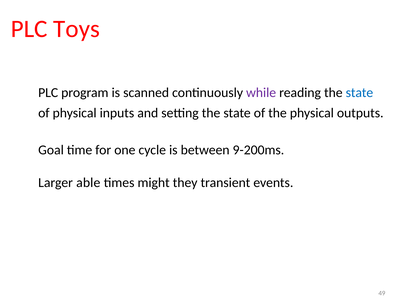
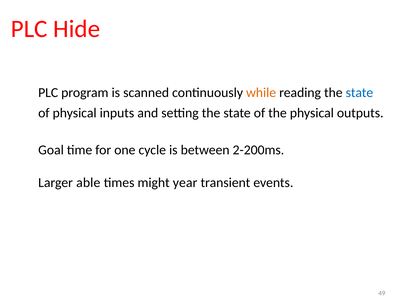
Toys: Toys -> Hide (77, 29)
while colour: purple -> orange (261, 93)
9-200ms: 9-200ms -> 2-200ms (258, 150)
they: they -> year (185, 183)
